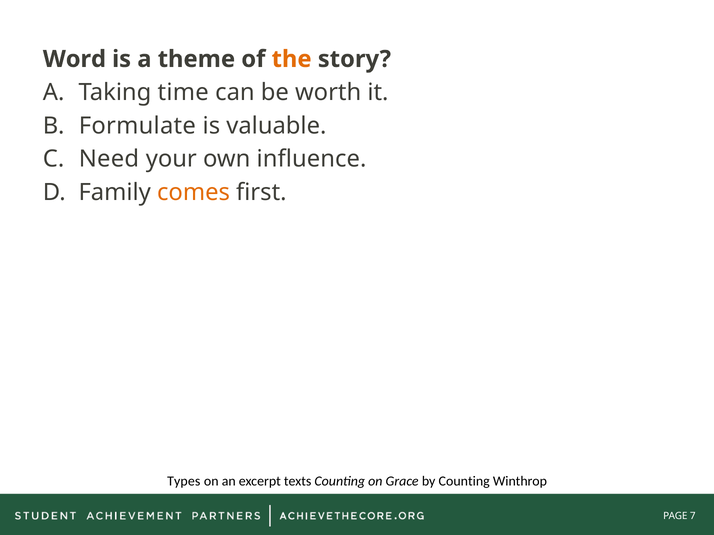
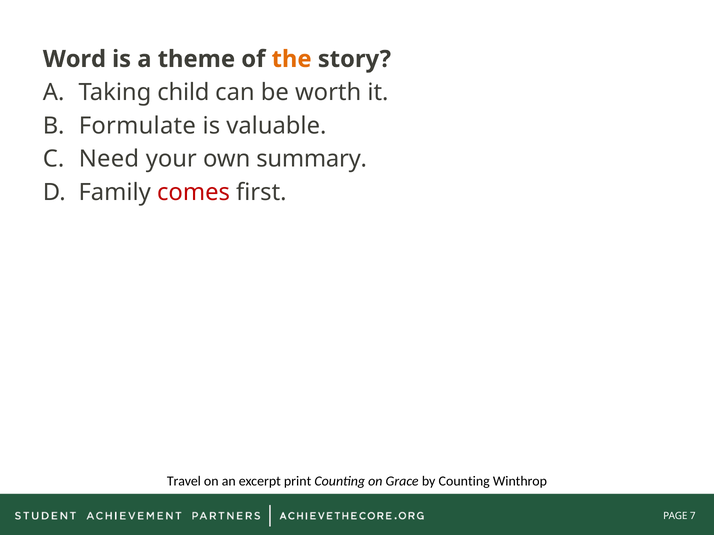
time: time -> child (183, 92)
influence: influence -> summary (312, 159)
comes colour: orange -> red (194, 192)
Types: Types -> Travel (184, 481)
texts: texts -> print (298, 481)
